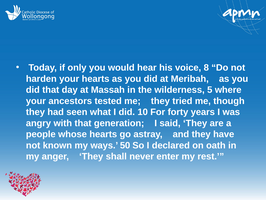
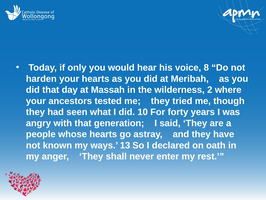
5: 5 -> 2 (210, 90)
50: 50 -> 13 (125, 145)
